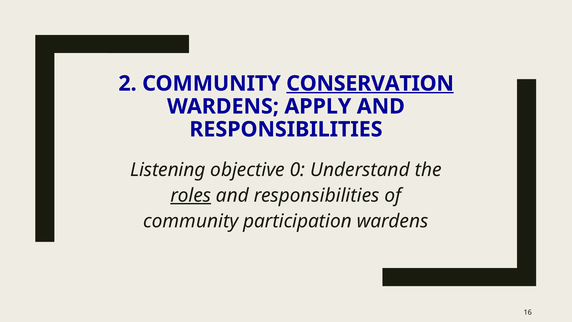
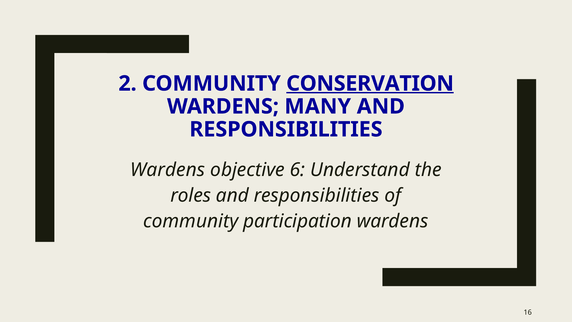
APPLY: APPLY -> MANY (318, 106)
Listening: Listening -> Wardens (168, 170)
0: 0 -> 6 (297, 170)
roles underline: present -> none (191, 195)
